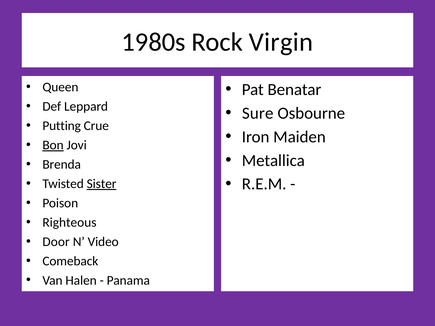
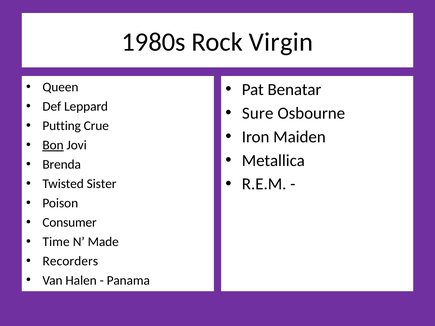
Sister underline: present -> none (102, 184)
Righteous: Righteous -> Consumer (70, 223)
Door: Door -> Time (56, 242)
Video: Video -> Made (103, 242)
Comeback: Comeback -> Recorders (70, 261)
